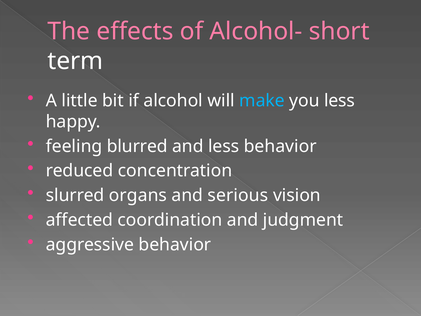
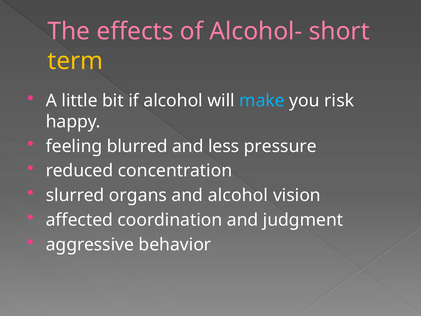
term colour: white -> yellow (75, 61)
you less: less -> risk (339, 101)
less behavior: behavior -> pressure (280, 146)
and serious: serious -> alcohol (238, 195)
